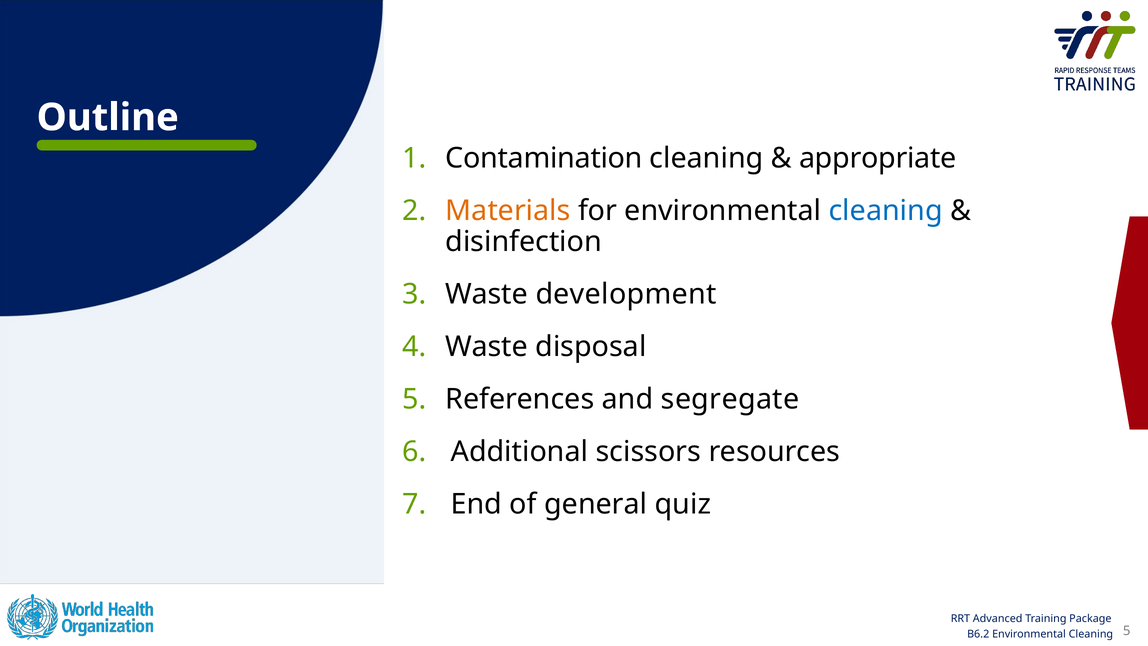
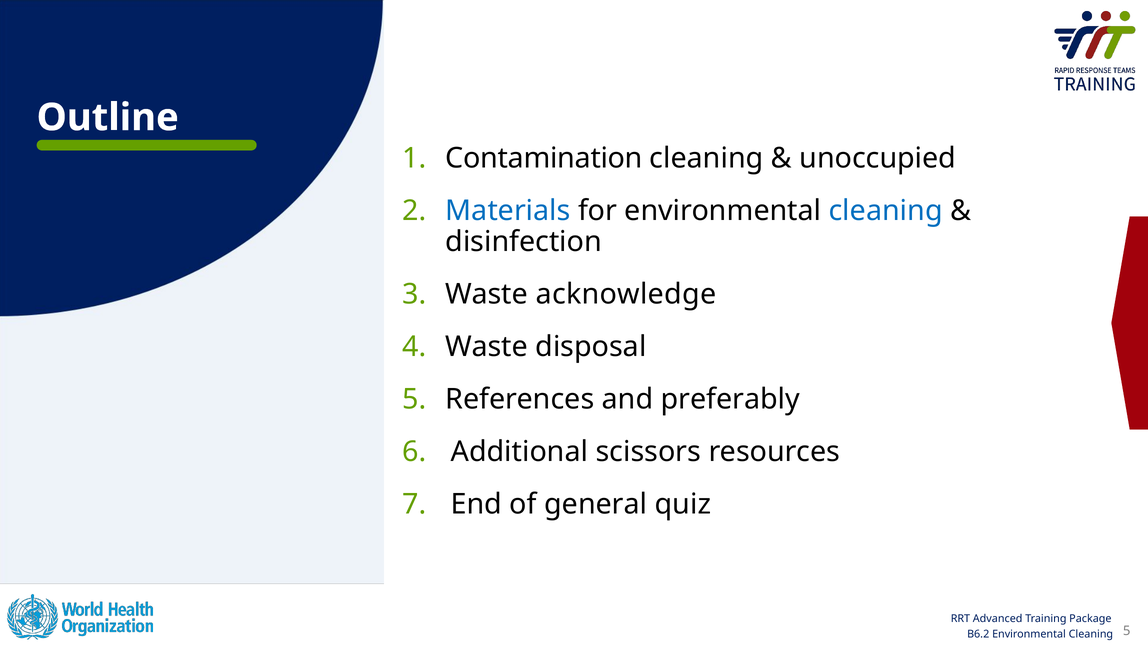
appropriate: appropriate -> unoccupied (878, 158)
Materials colour: orange -> blue (508, 211)
development: development -> acknowledge (626, 294)
segregate: segregate -> preferably (730, 399)
